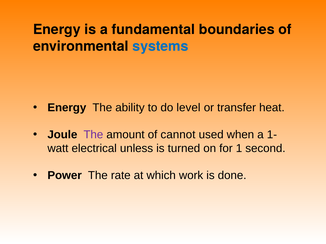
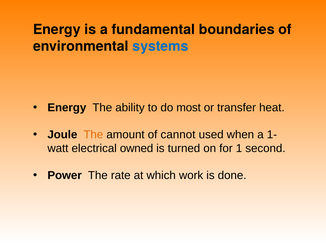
level: level -> most (189, 108)
The colour: purple -> orange (93, 135)
unless: unless -> owned (137, 149)
